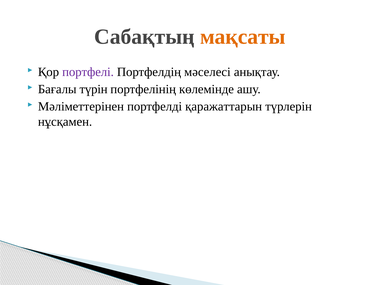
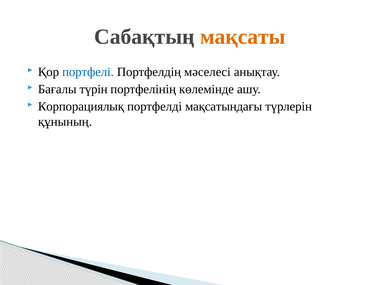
портфелі colour: purple -> blue (88, 72)
Мәліметтерінен: Мәліметтерінен -> Корпорациялық (81, 107)
қаражаттарын: қаражаттарын -> мақсатындағы (224, 107)
нұсқамен: нұсқамен -> құнының (65, 122)
